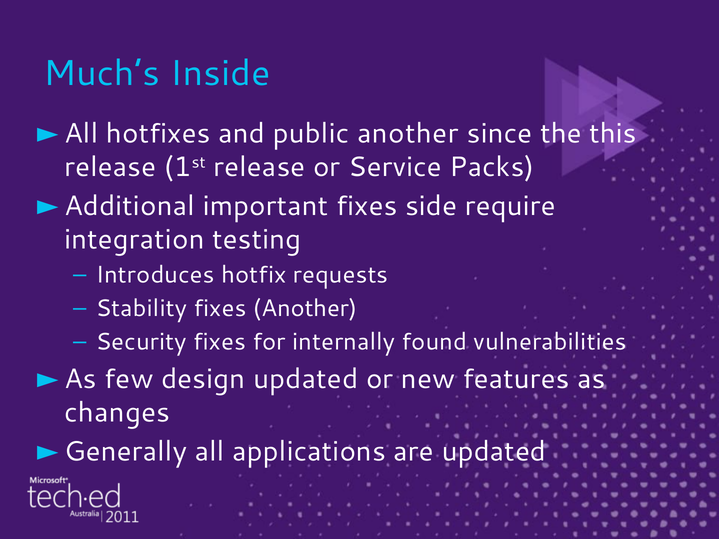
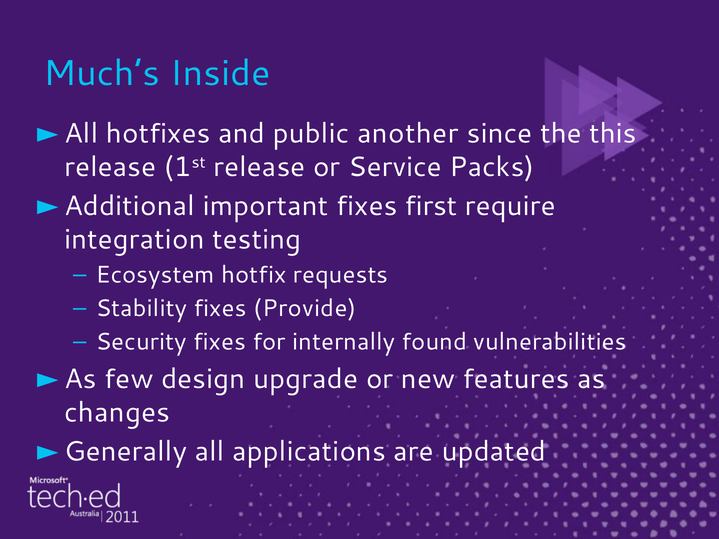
side: side -> first (431, 206)
Introduces: Introduces -> Ecosystem (155, 275)
fixes Another: Another -> Provide (305, 309)
design updated: updated -> upgrade (306, 379)
